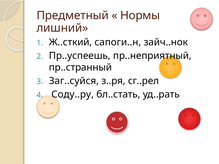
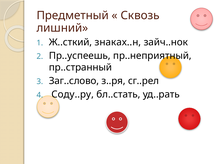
Нормы: Нормы -> Сквозь (140, 16)
сапоги..н: сапоги..н -> знаках..н (118, 42)
Заг..суйся: Заг..суйся -> Заг..слово (74, 81)
